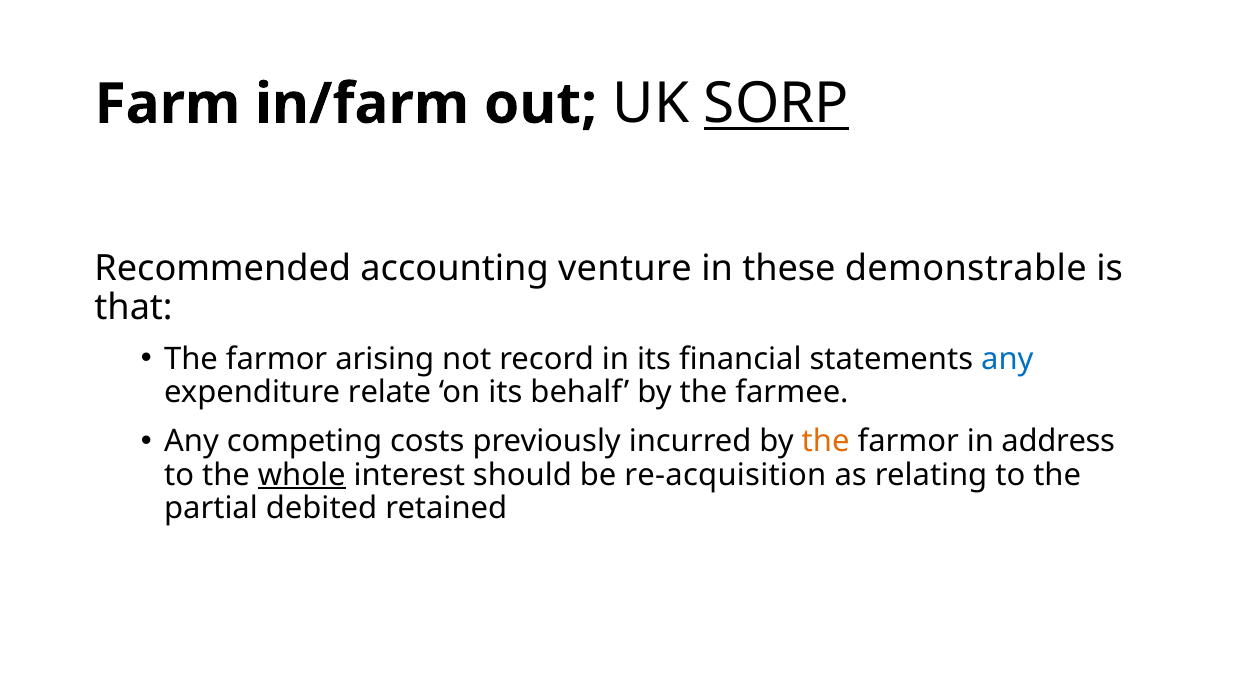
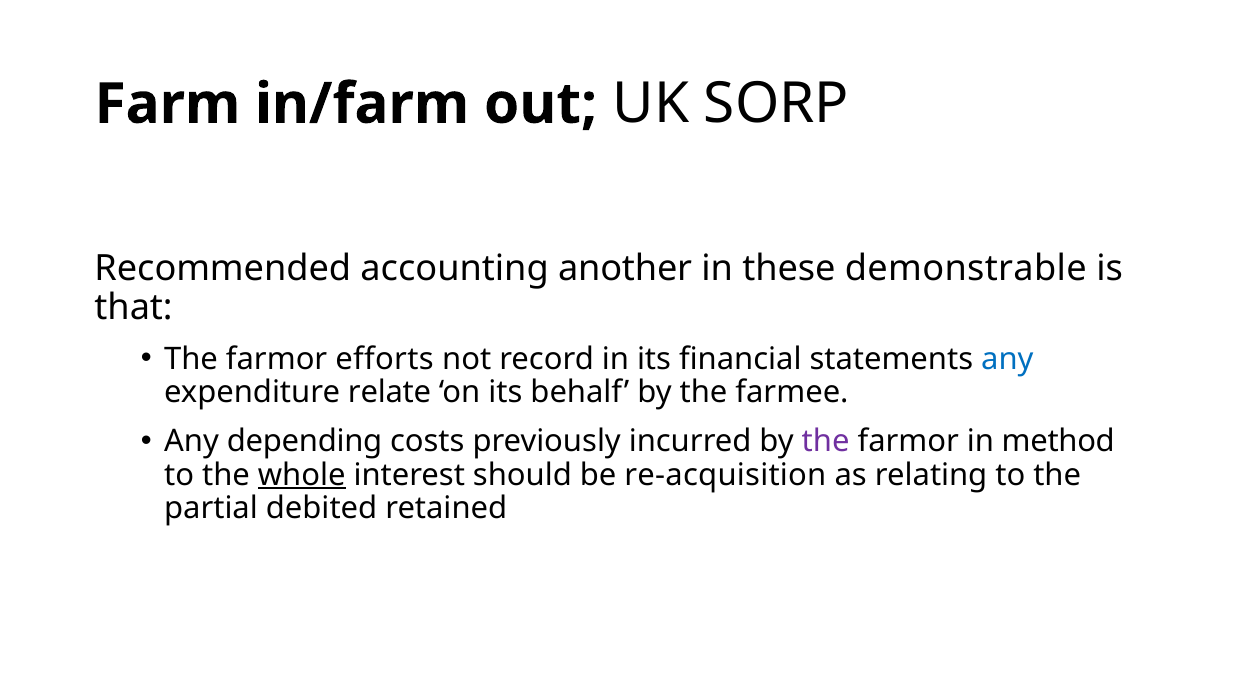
SORP underline: present -> none (777, 104)
venture: venture -> another (625, 268)
arising: arising -> efforts (385, 359)
competing: competing -> depending (305, 441)
the colour: orange -> purple (826, 441)
address: address -> method (1058, 441)
